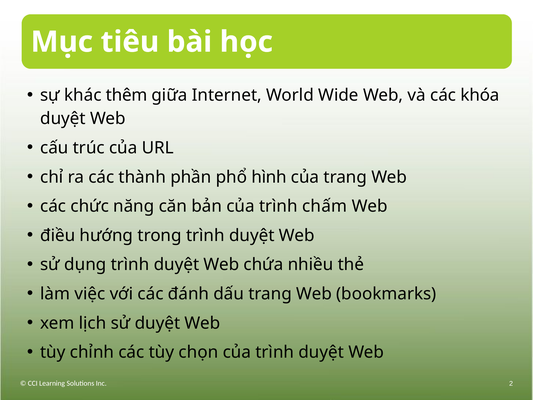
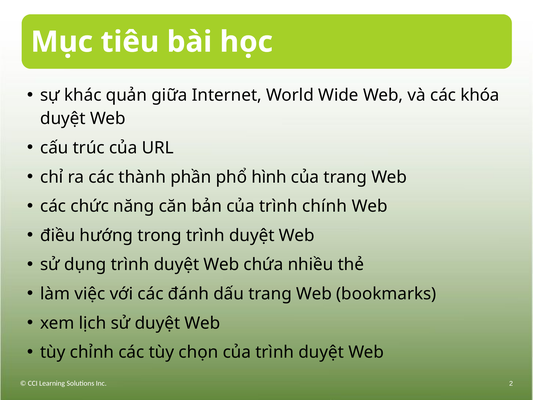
thêm: thêm -> quản (127, 95)
chấm: chấm -> chính (325, 206)
